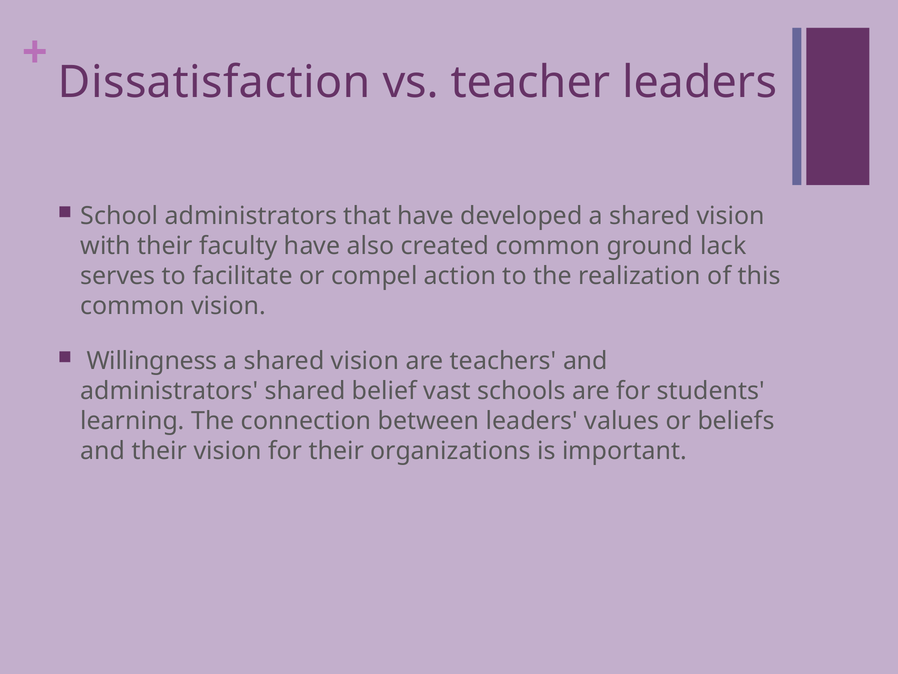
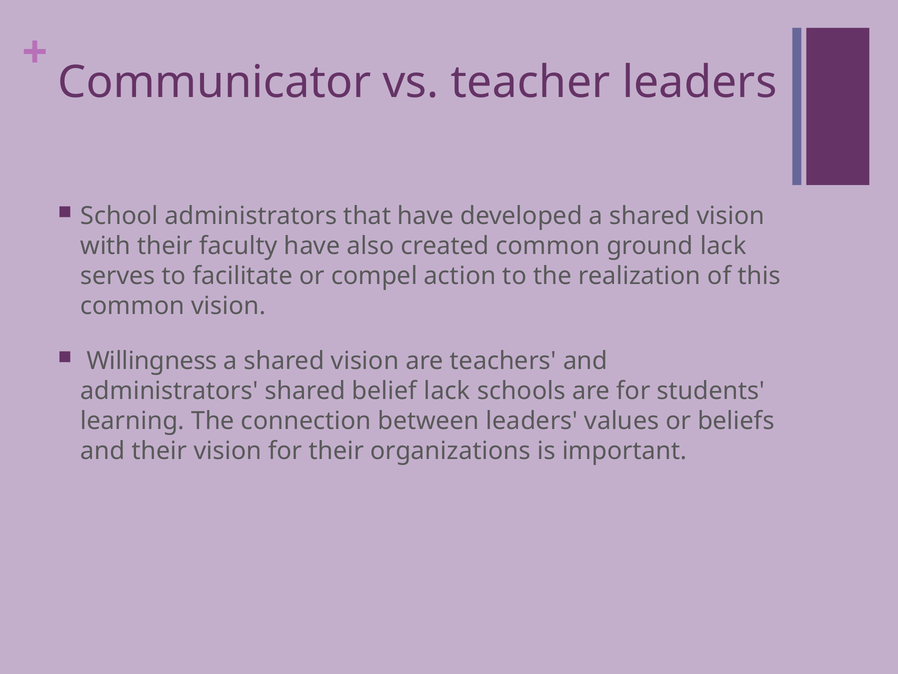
Dissatisfaction: Dissatisfaction -> Communicator (215, 82)
belief vast: vast -> lack (447, 391)
